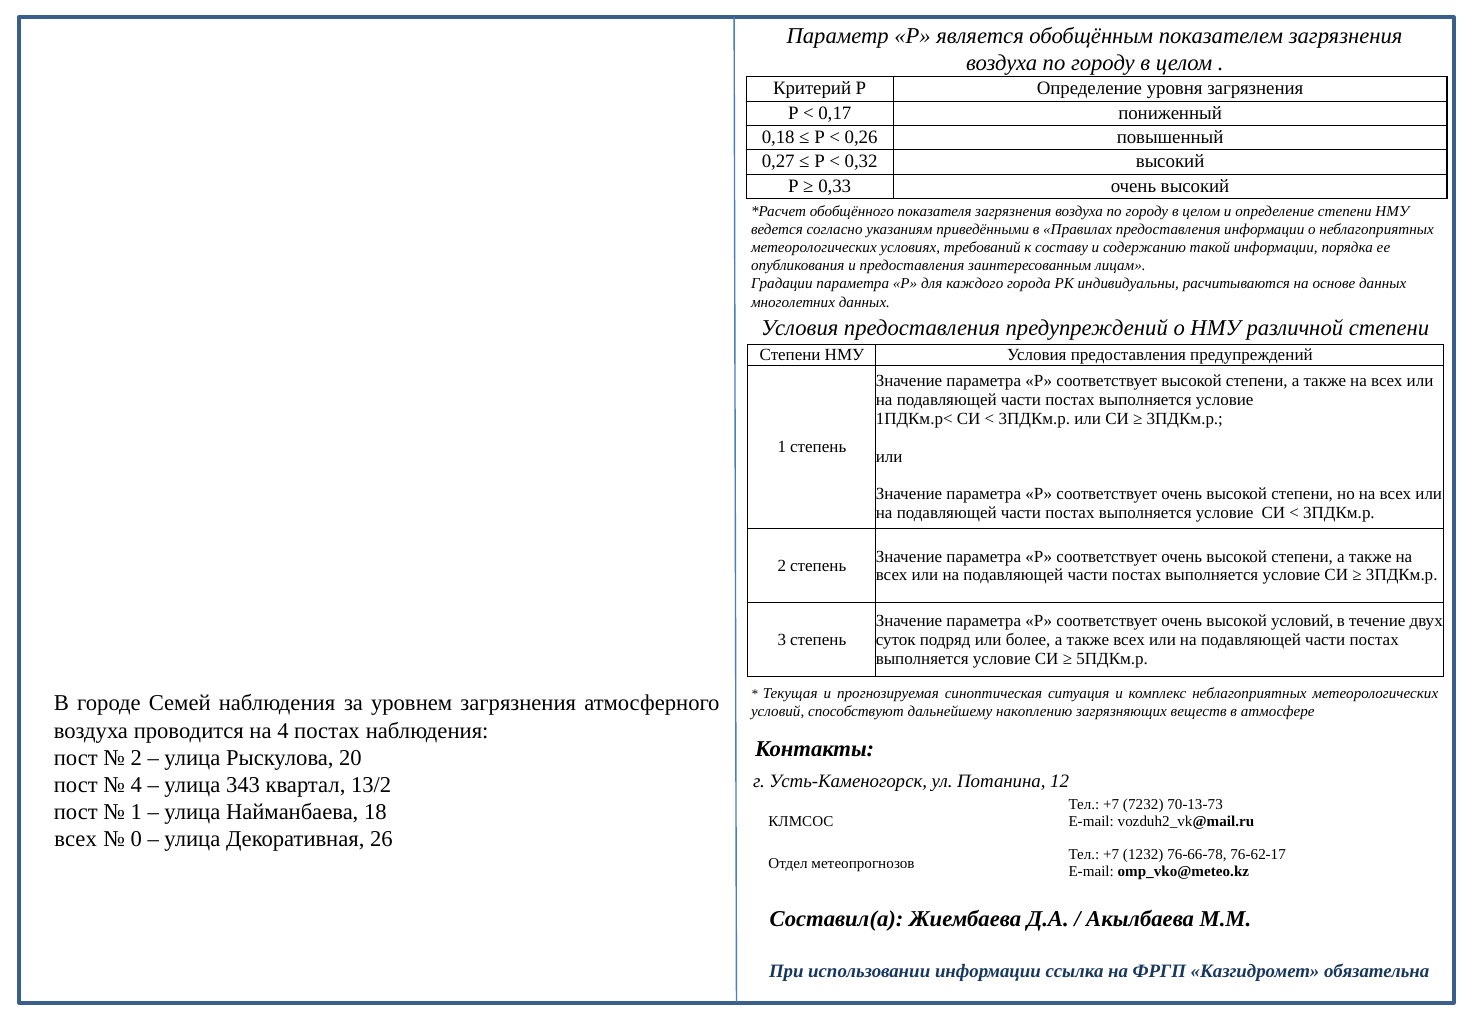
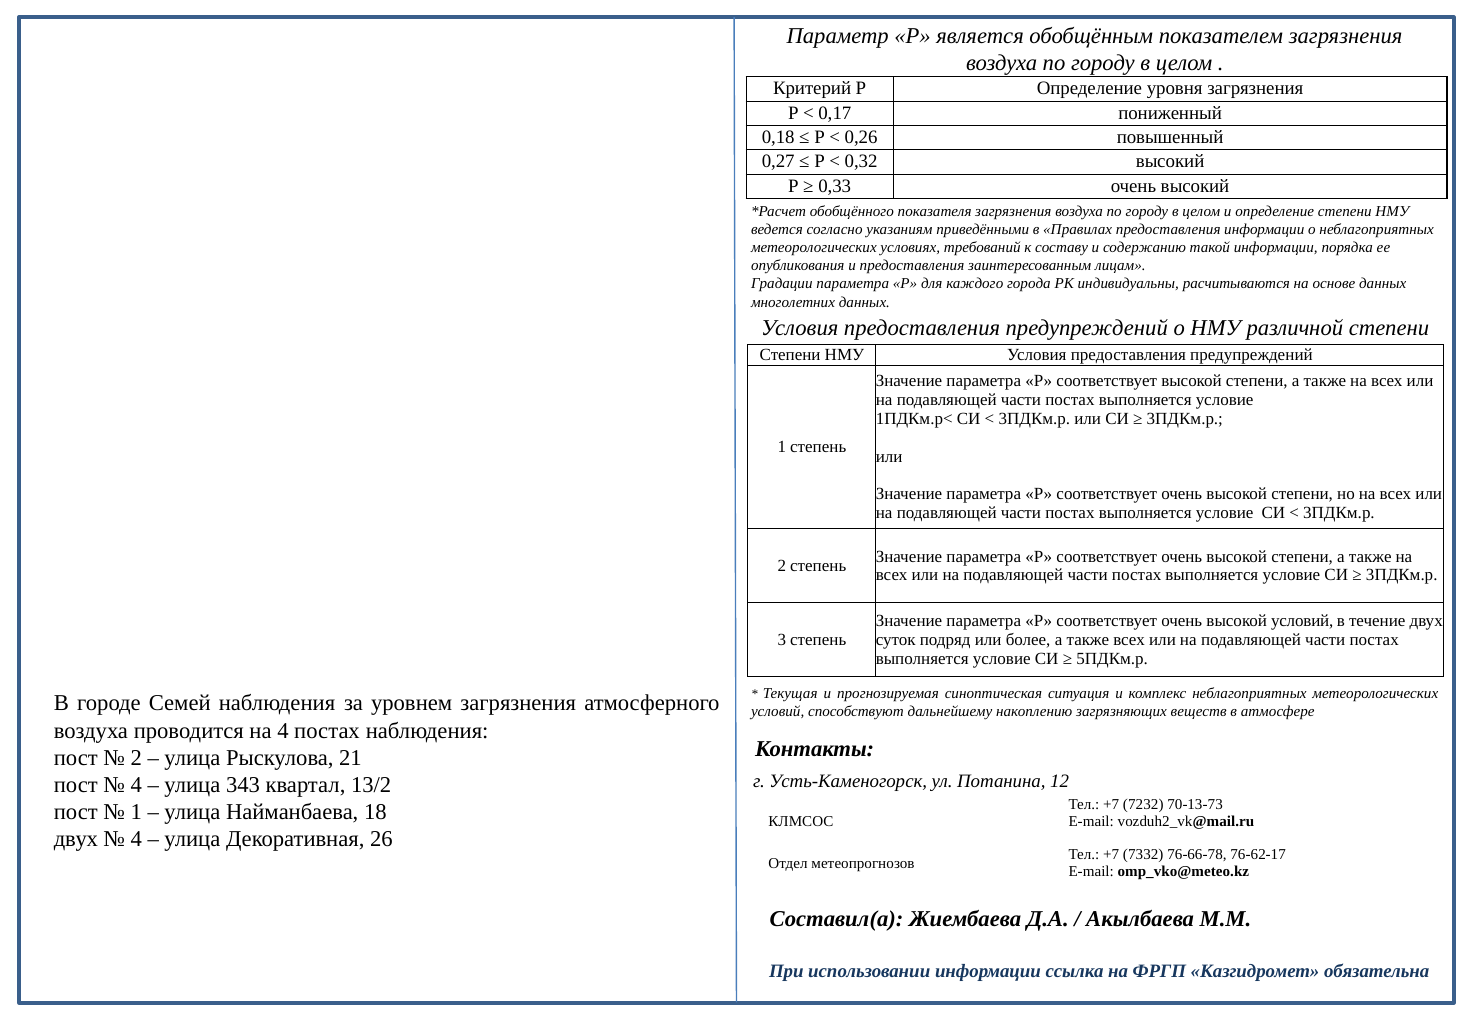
20: 20 -> 21 (350, 758)
всех: всех -> двух (76, 839)
0: 0 -> 4 (136, 839)
1232: 1232 -> 7332 (1143, 855)
